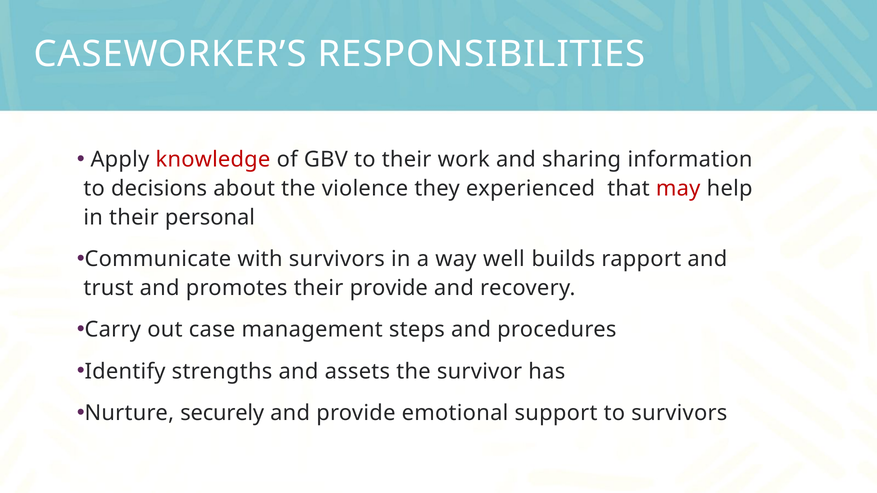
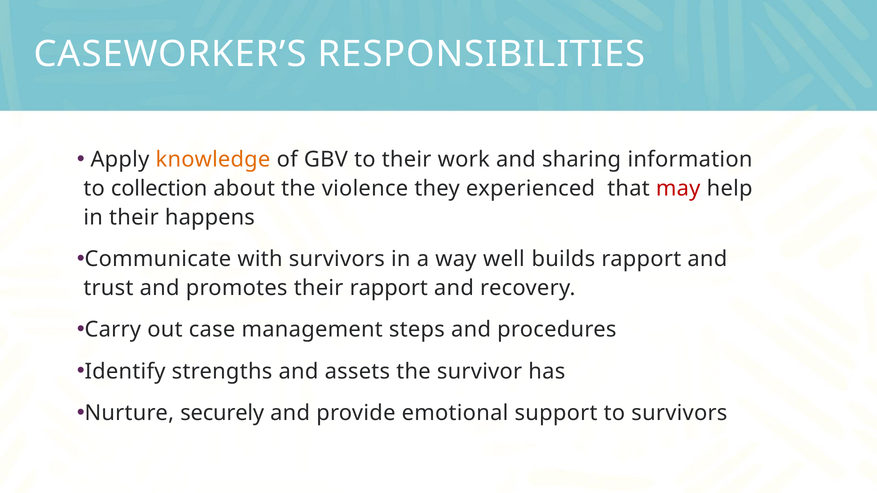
knowledge colour: red -> orange (213, 160)
decisions: decisions -> collection (159, 189)
personal: personal -> happens (210, 218)
their provide: provide -> rapport (389, 288)
